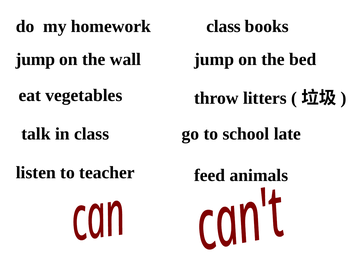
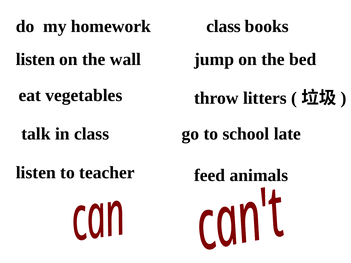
jump: jump -> listen (35, 59)
